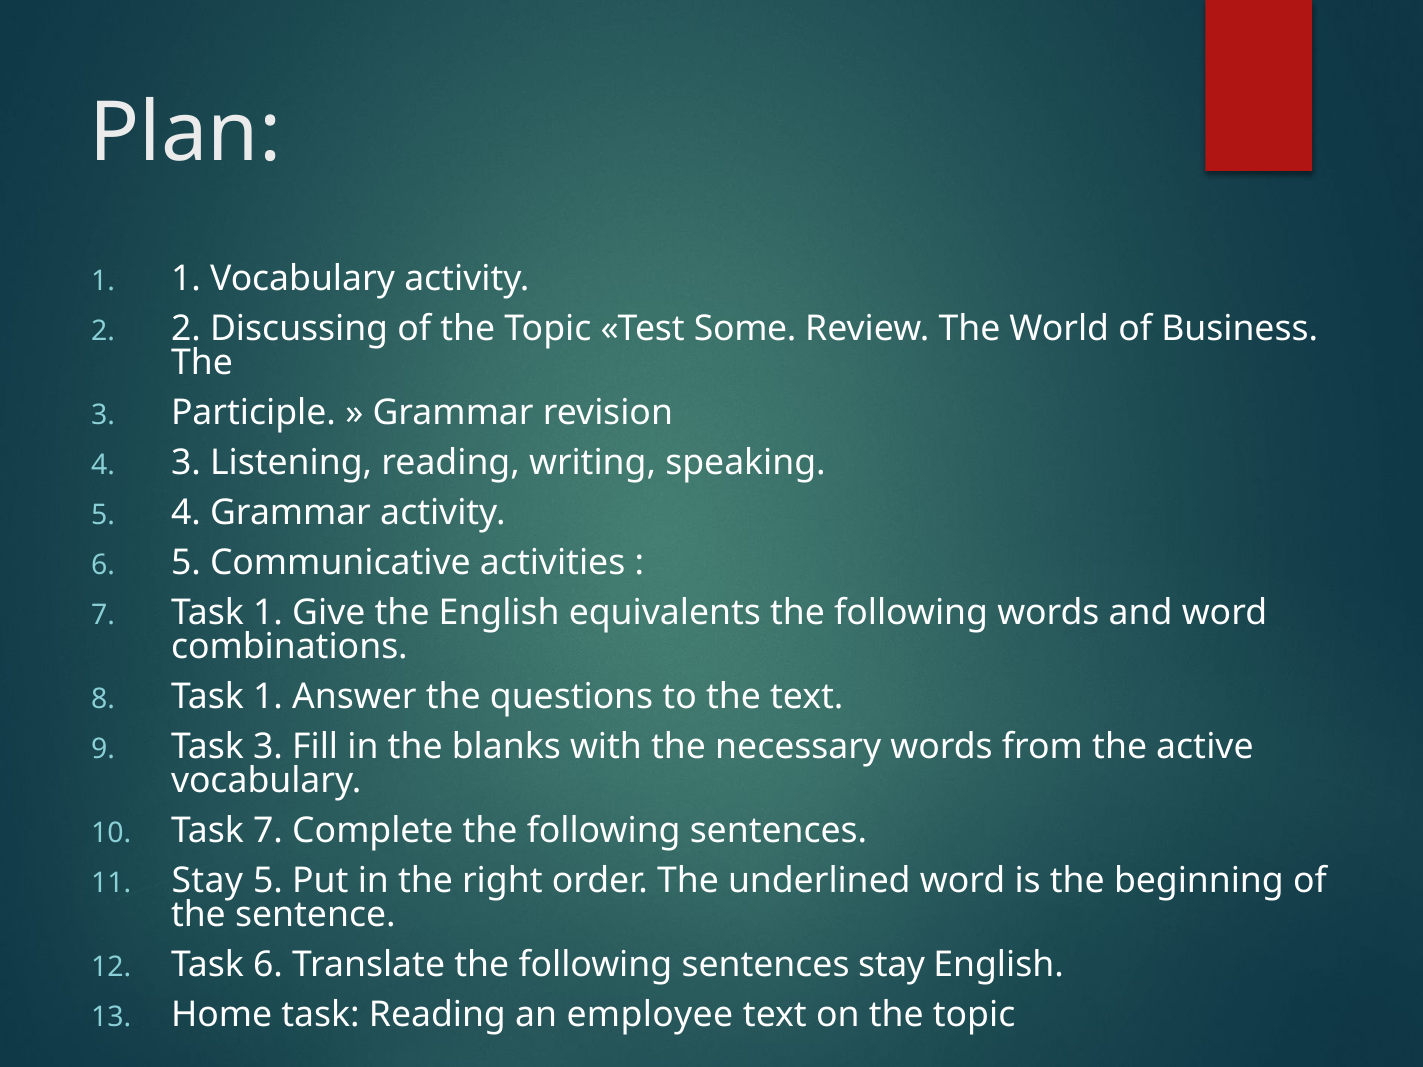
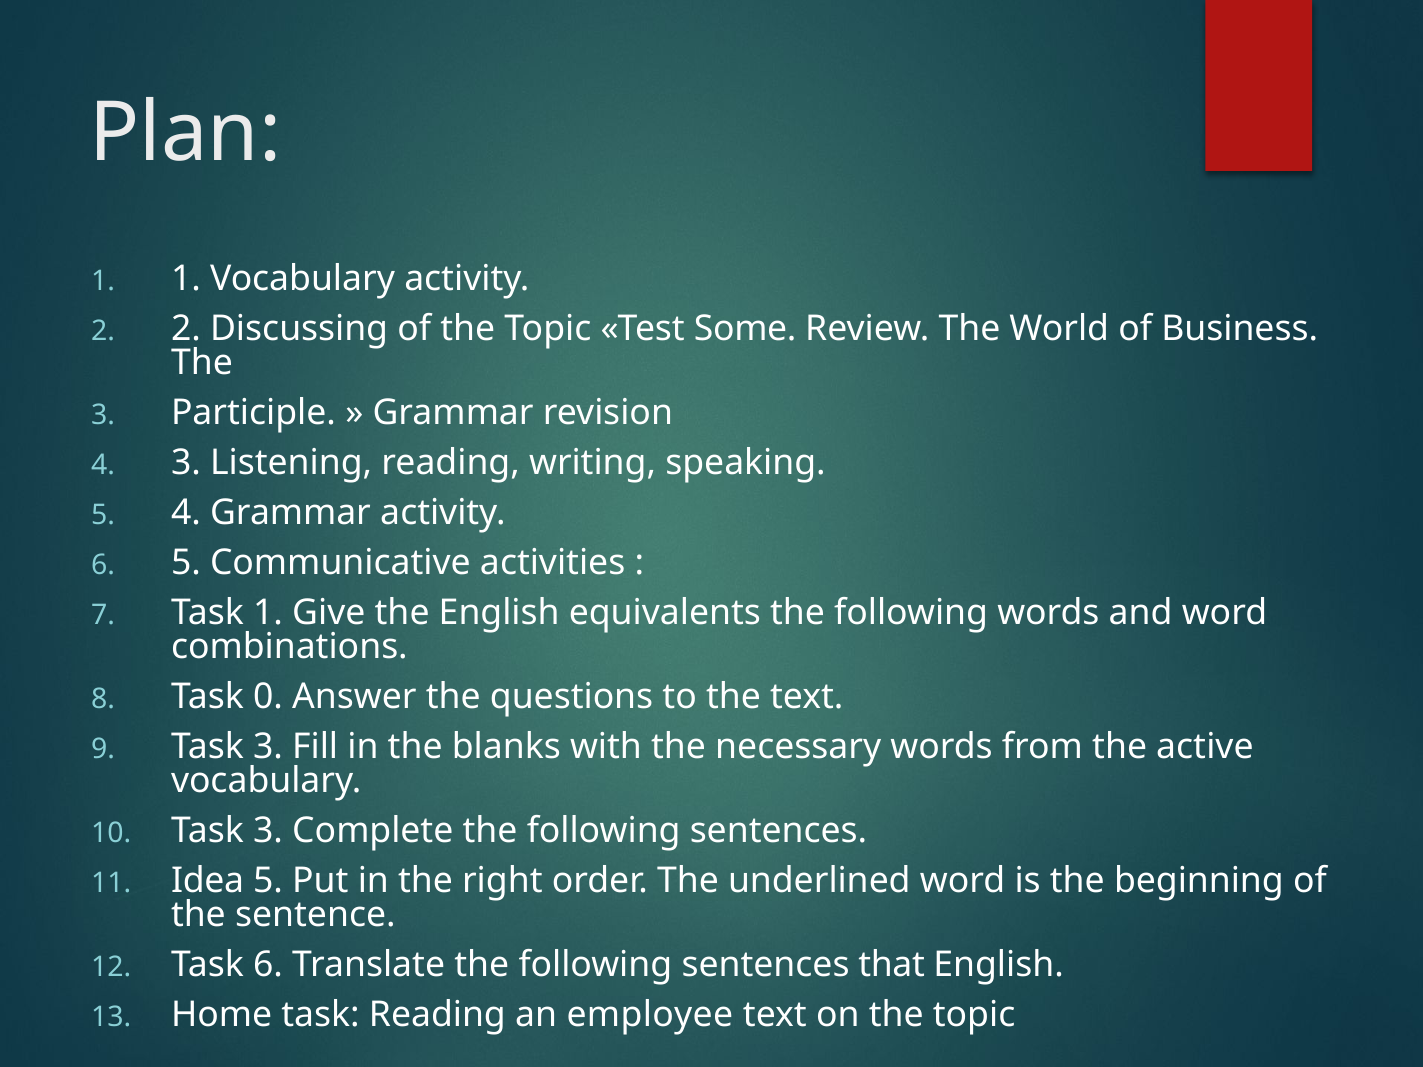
1: 1 -> 0 (268, 697)
7: 7 -> 3 (268, 831)
Stay: Stay -> Idea (208, 881)
sentences stay: stay -> that (892, 965)
